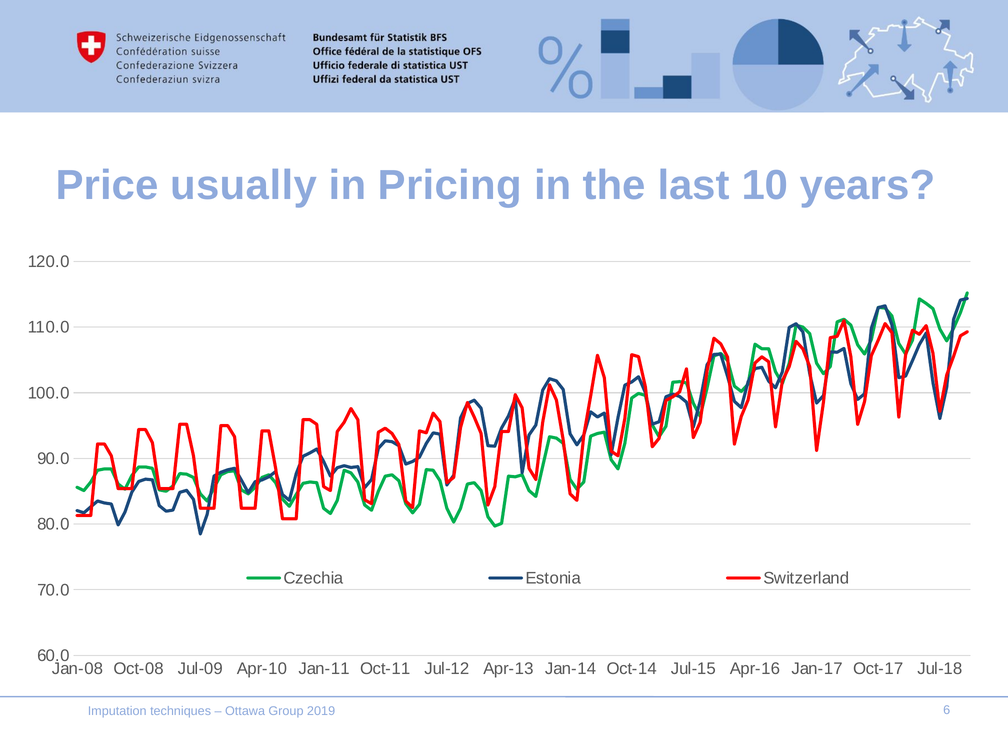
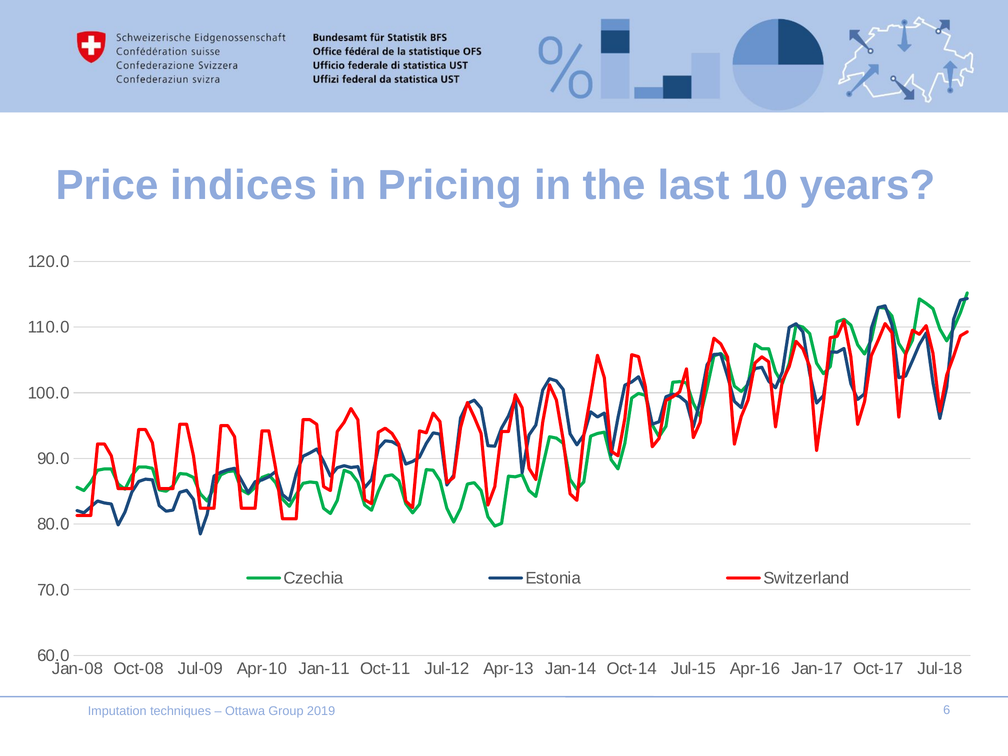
usually: usually -> indices (244, 185)
